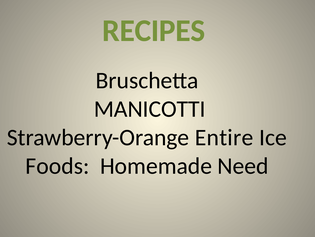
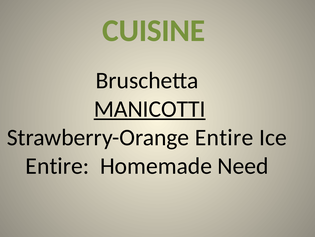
RECIPES: RECIPES -> CUISINE (154, 31)
MANICOTTI underline: none -> present (150, 109)
Foods: Foods -> Entire (57, 165)
